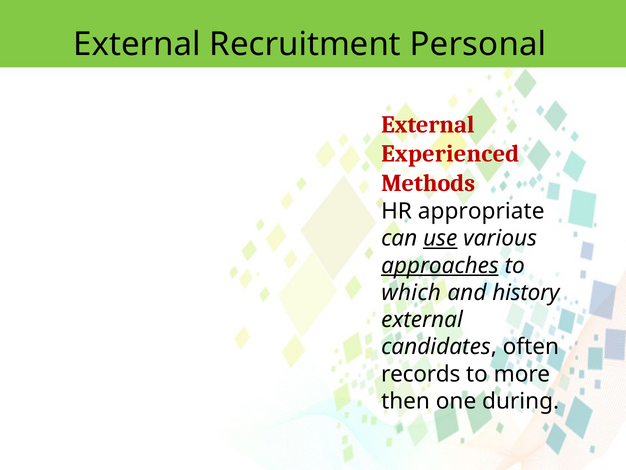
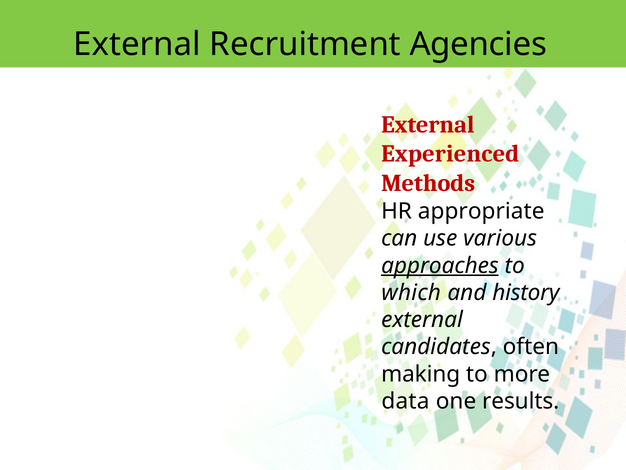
Personal: Personal -> Agencies (478, 44)
use underline: present -> none (440, 238)
records: records -> making (421, 374)
then: then -> data (405, 401)
during: during -> results (521, 401)
